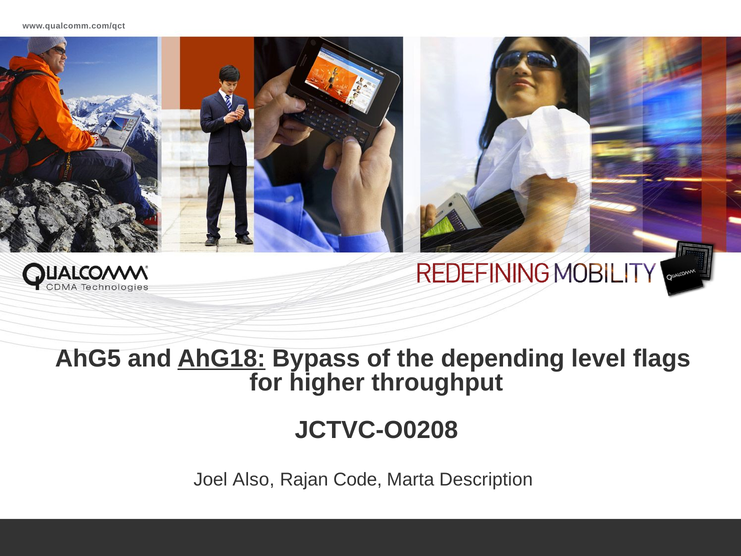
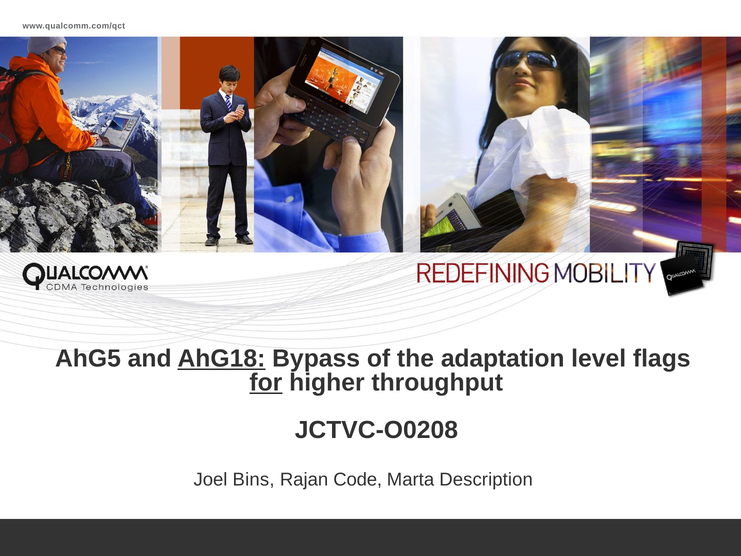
depending: depending -> adaptation (503, 359)
for underline: none -> present (266, 382)
Also: Also -> Bins (254, 479)
